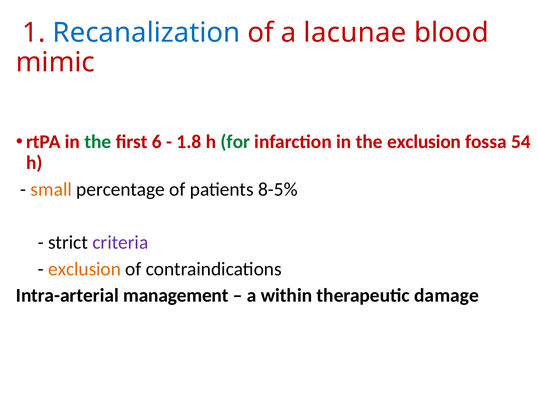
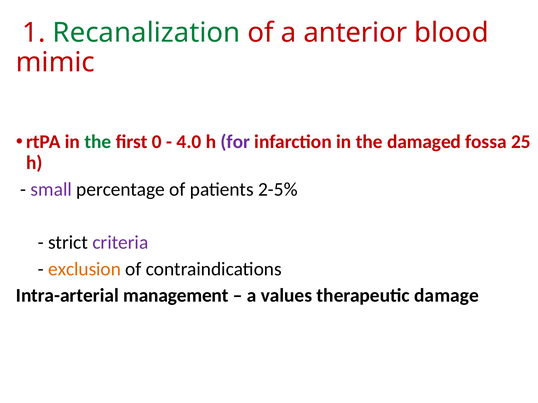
Recanalization colour: blue -> green (146, 33)
lacunae: lacunae -> anterior (355, 33)
6: 6 -> 0 (157, 142)
1.8: 1.8 -> 4.0 (189, 142)
for colour: green -> purple (235, 142)
the exclusion: exclusion -> damaged (424, 142)
54: 54 -> 25 (521, 142)
small colour: orange -> purple (51, 190)
8-5%: 8-5% -> 2-5% (278, 190)
within: within -> values (286, 296)
